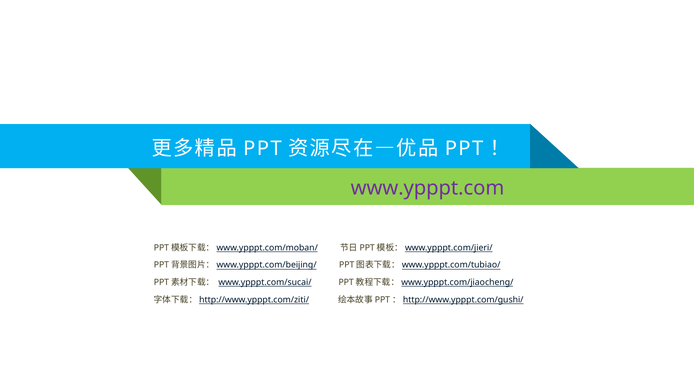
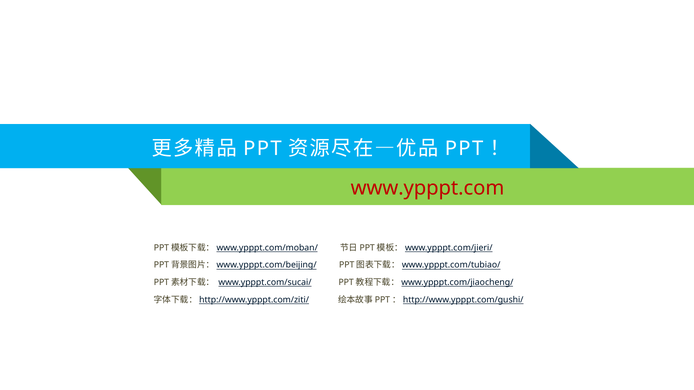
www.ypppt.com colour: purple -> red (428, 188)
